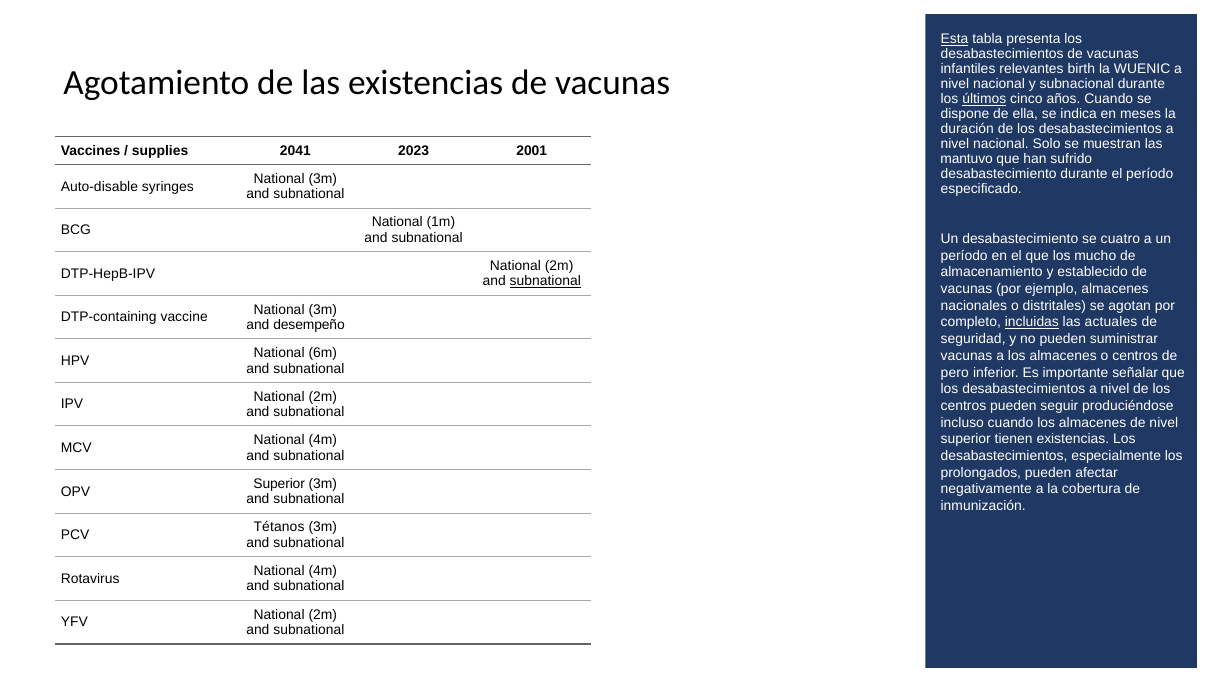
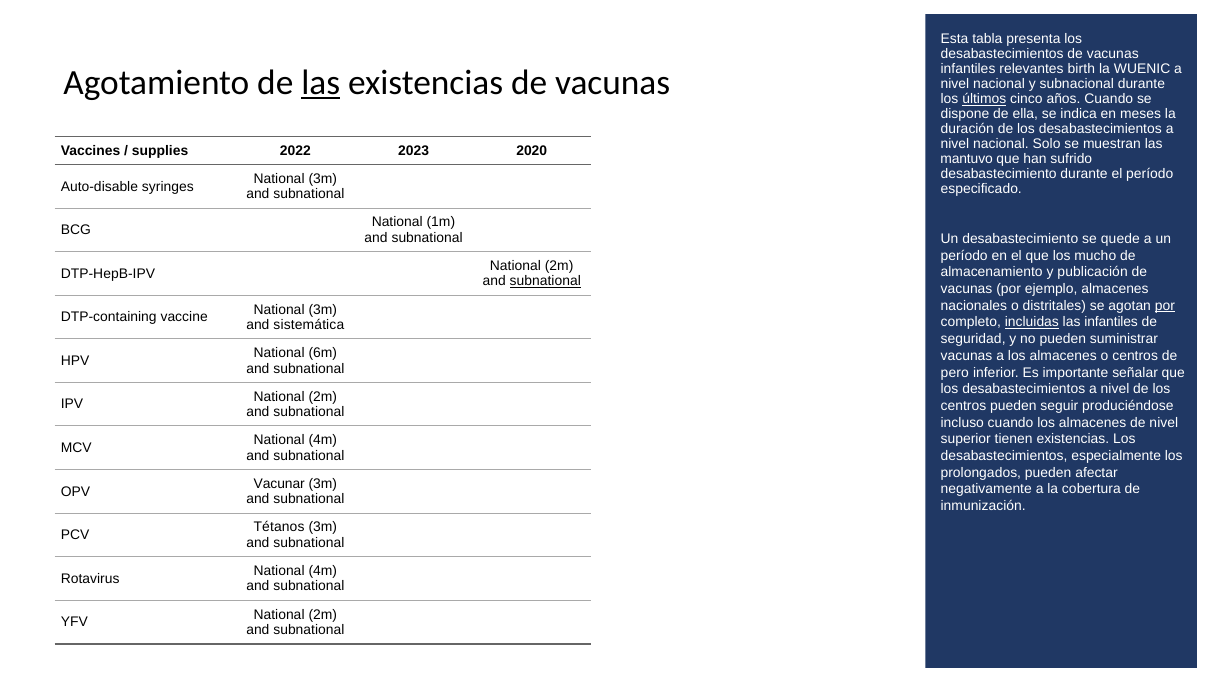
Esta underline: present -> none (955, 39)
las underline: none -> present (321, 83)
2041: 2041 -> 2022 (295, 151)
2001: 2001 -> 2020 (532, 151)
cuatro: cuatro -> quede (1120, 239)
establecido: establecido -> publicación (1093, 272)
por underline: none -> present (1165, 306)
las actuales: actuales -> infantiles (1111, 322)
desempeño: desempeño -> sistemática (309, 325)
Superior: Superior -> Vacunar (279, 484)
